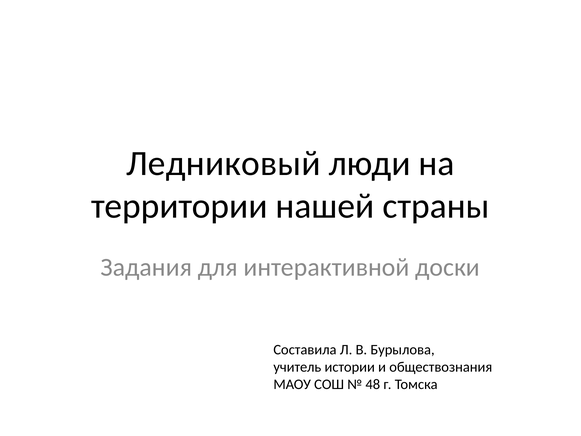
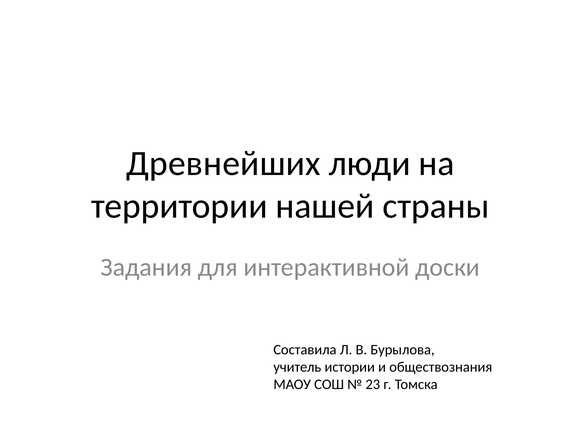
Ледниковый: Ледниковый -> Древнейших (223, 163)
48: 48 -> 23 (373, 384)
